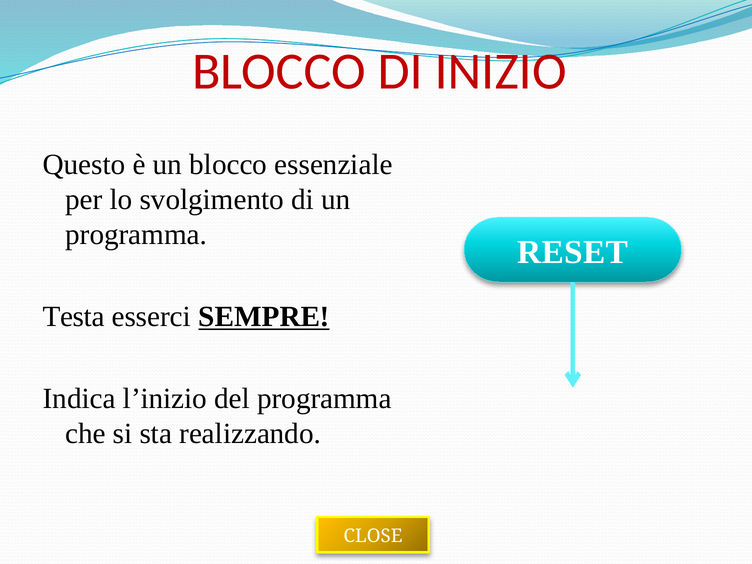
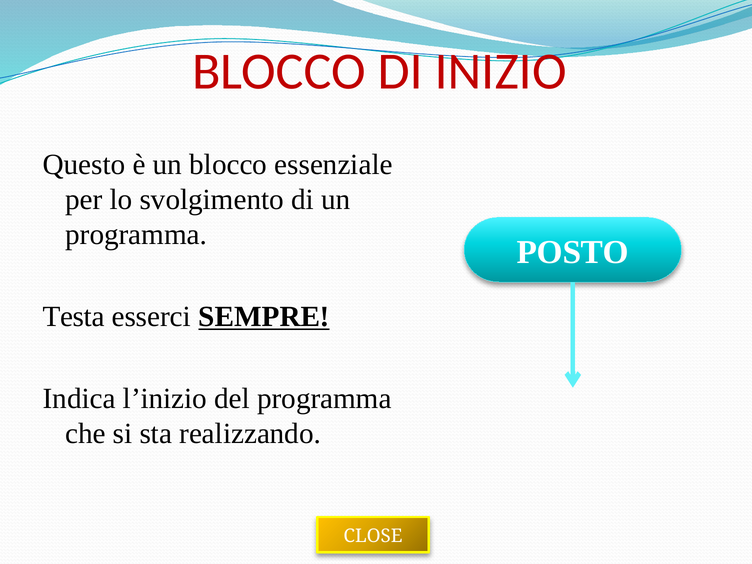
RESET: RESET -> POSTO (573, 252)
